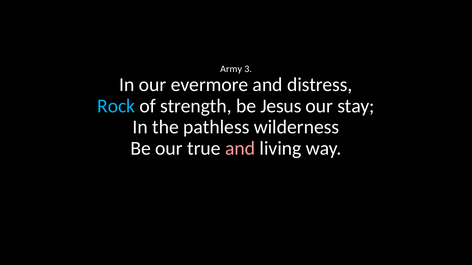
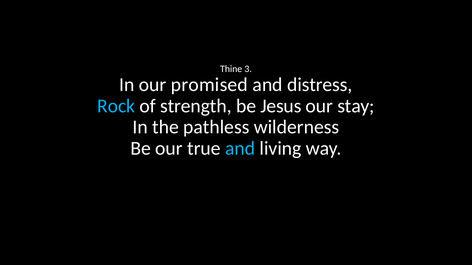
Army: Army -> Thine (231, 69)
evermore: evermore -> promised (209, 85)
and colour: pink -> light blue (240, 149)
